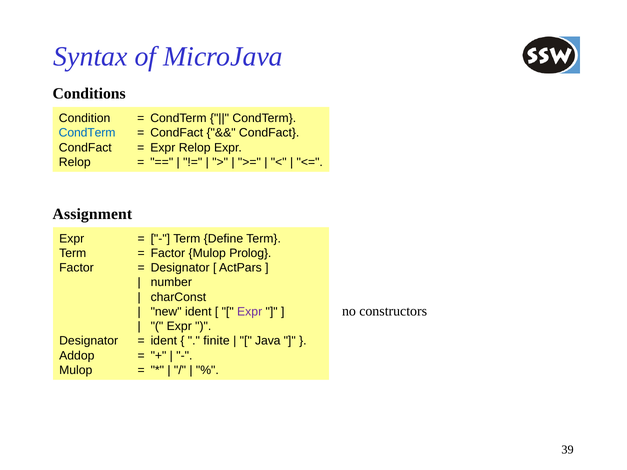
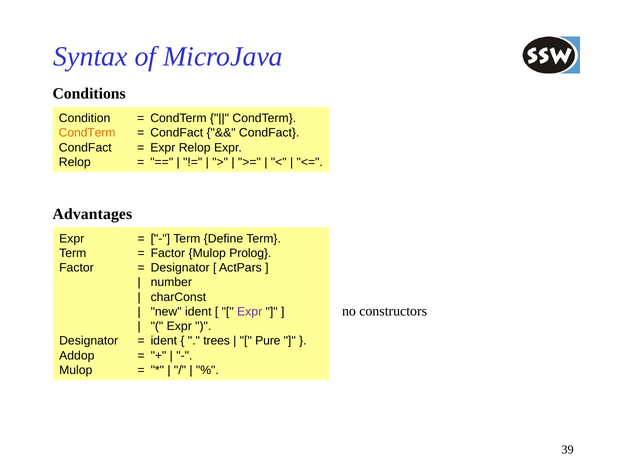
CondTerm colour: blue -> orange (87, 133)
Assignment: Assignment -> Advantages (92, 214)
finite: finite -> trees (217, 341)
Java: Java -> Pure (268, 341)
